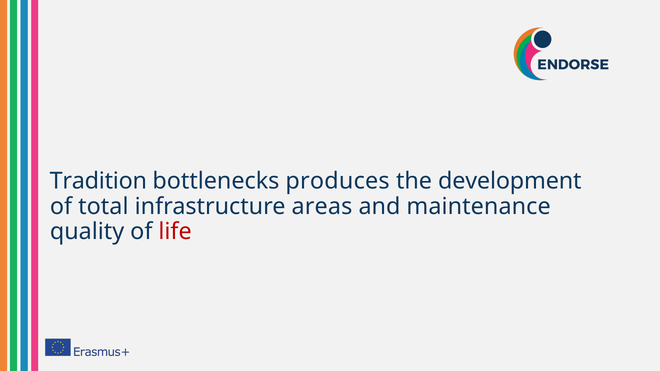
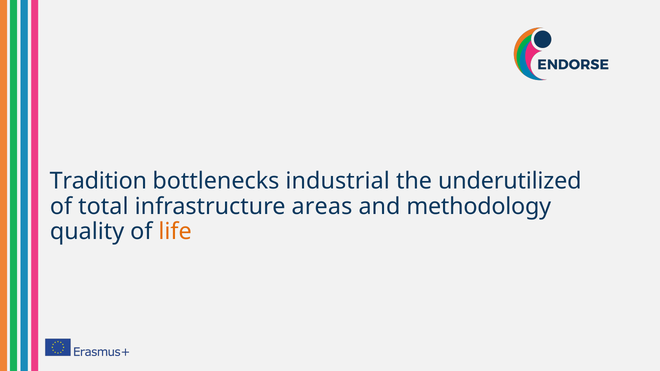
produces: produces -> industrial (338, 181)
development: development -> underutilized (510, 181)
maintenance: maintenance -> methodology (479, 207)
life colour: red -> orange (175, 232)
